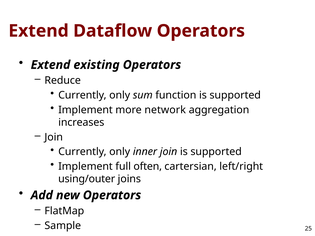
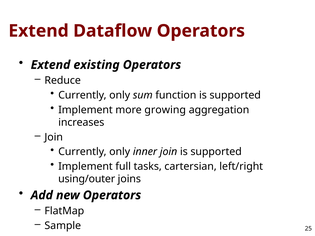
network: network -> growing (165, 110)
often: often -> tasks (148, 167)
